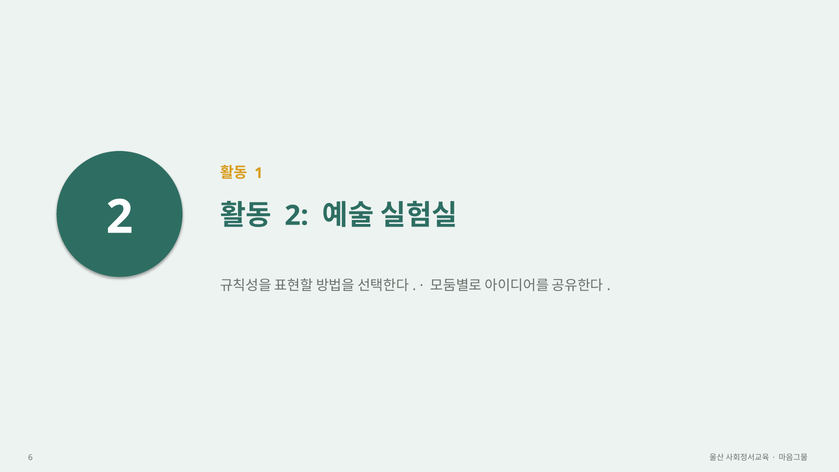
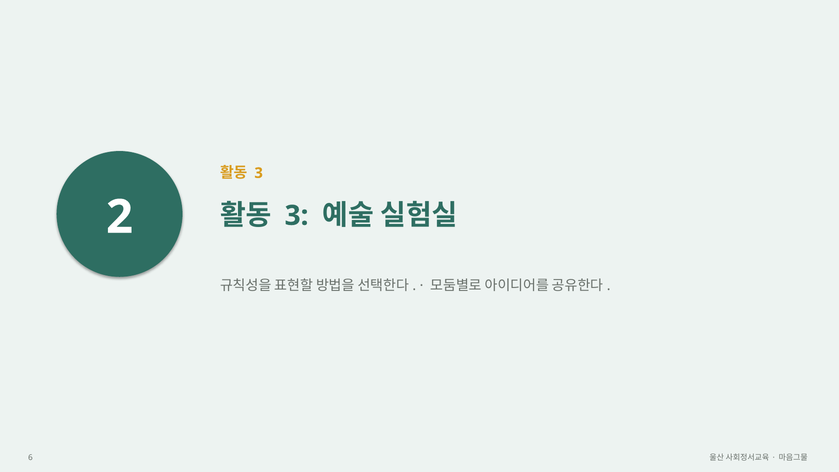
1: 1 -> 3 (259, 173)
2: 2 -> 3 (297, 216)
